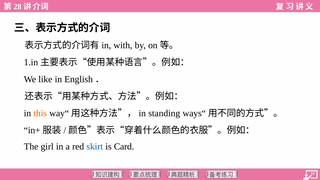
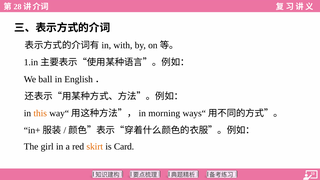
like: like -> ball (45, 79)
standing: standing -> morning (164, 113)
skirt colour: blue -> orange (95, 147)
